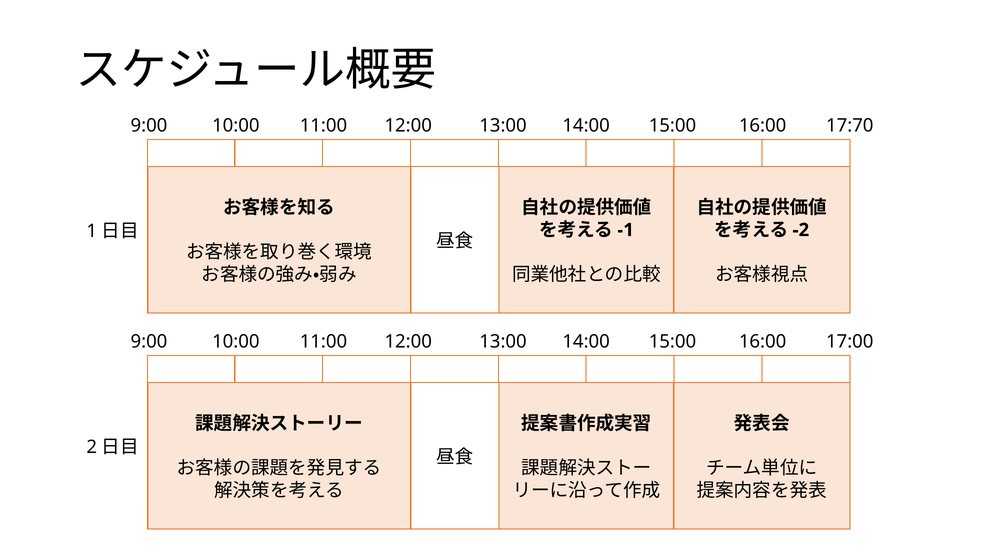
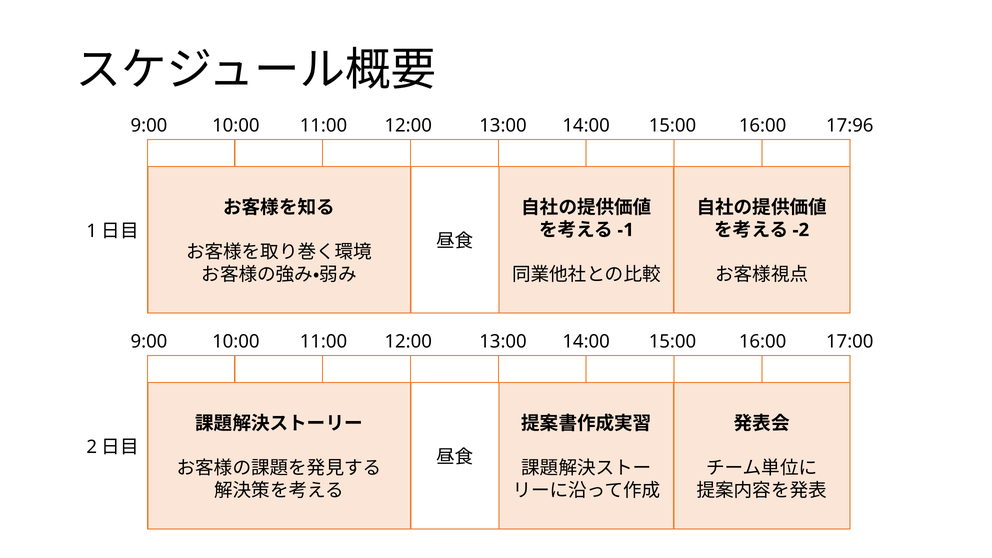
17:70: 17:70 -> 17:96 (850, 125)
